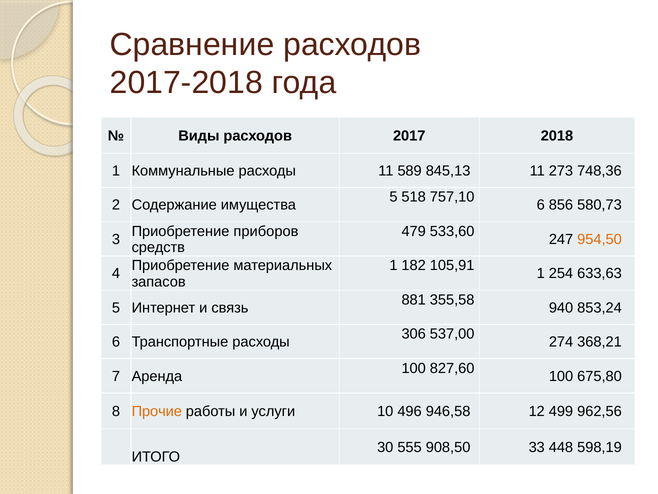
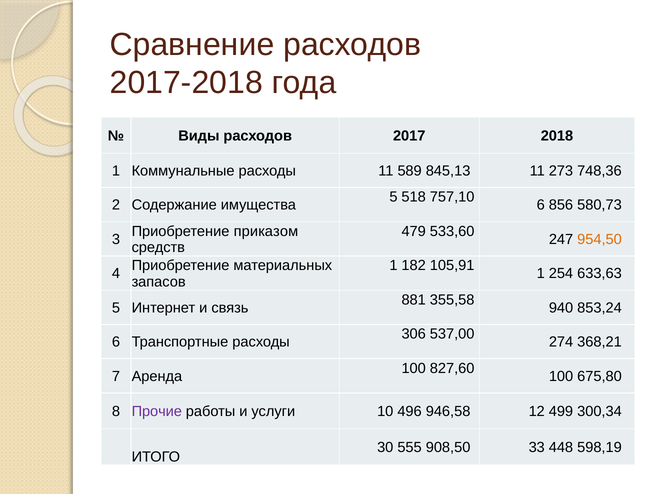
приборов: приборов -> приказом (266, 231)
Прочие colour: orange -> purple (157, 411)
962,56: 962,56 -> 300,34 (599, 411)
